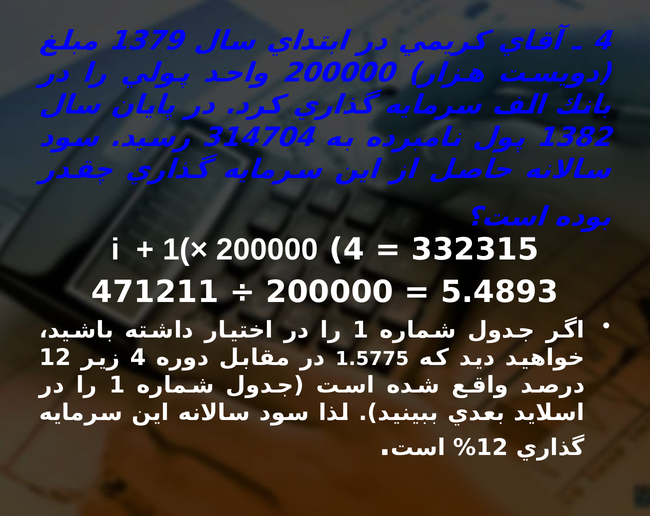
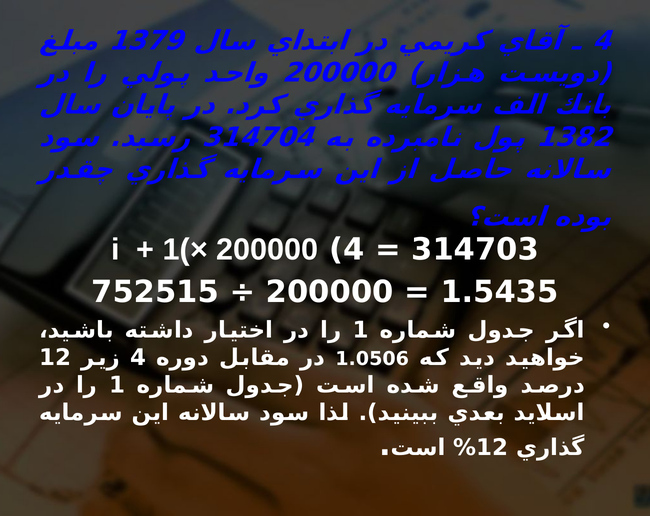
332315: 332315 -> 314703 (475, 249)
471211: 471211 -> 752515 (155, 292)
5.4893: 5.4893 -> 1.5435 (500, 292)
1.5775: 1.5775 -> 1.0506 (372, 359)
